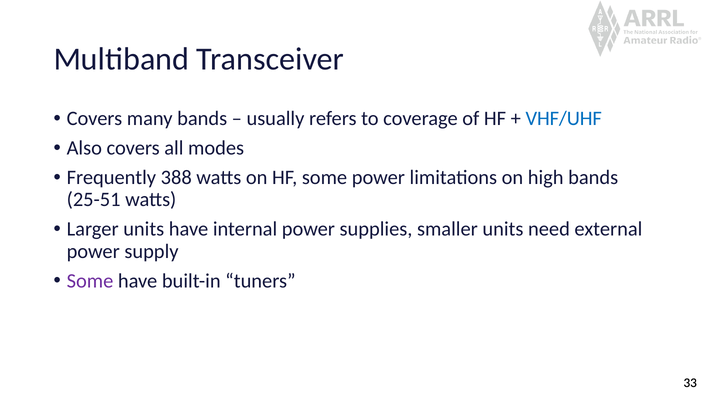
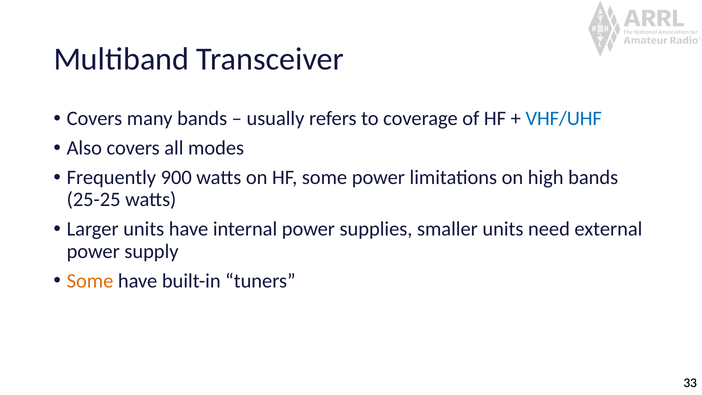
388: 388 -> 900 (176, 178)
25-51: 25-51 -> 25-25 (94, 200)
Some colour: purple -> orange (90, 281)
